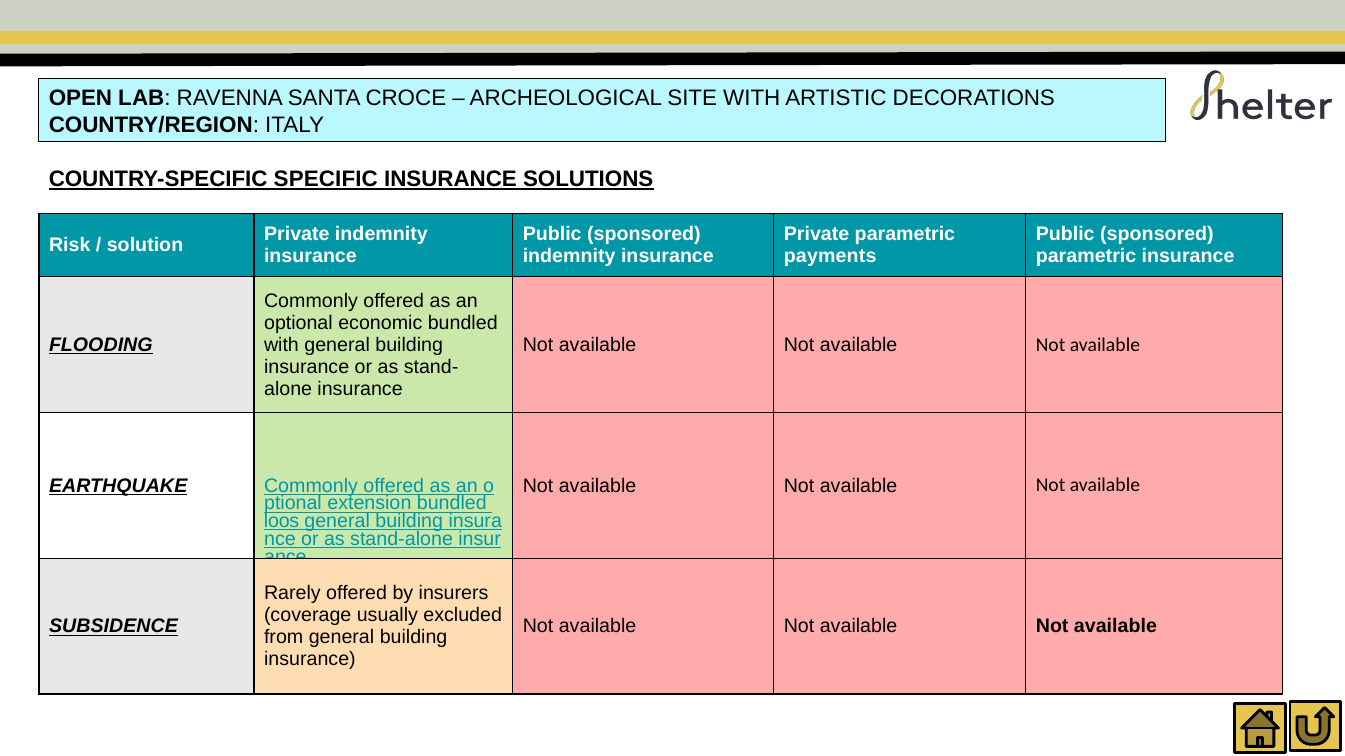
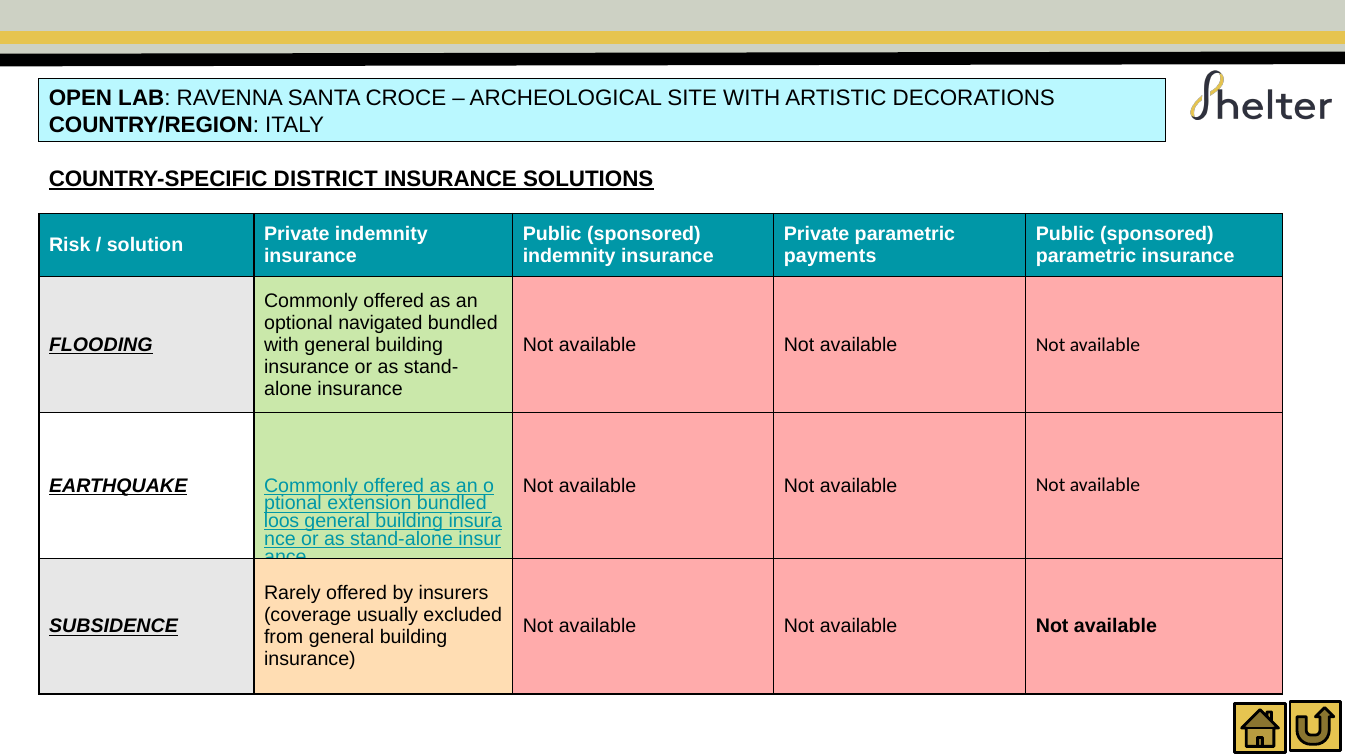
SPECIFIC: SPECIFIC -> DISTRICT (326, 179)
economic: economic -> navigated (380, 323)
